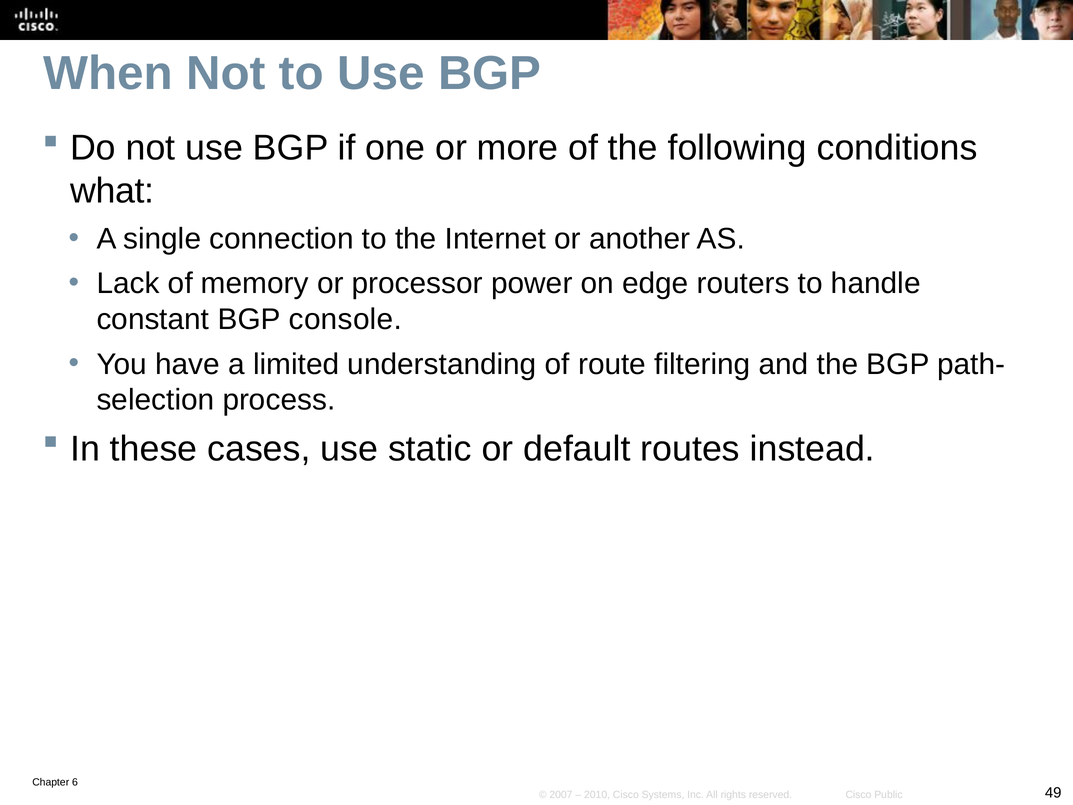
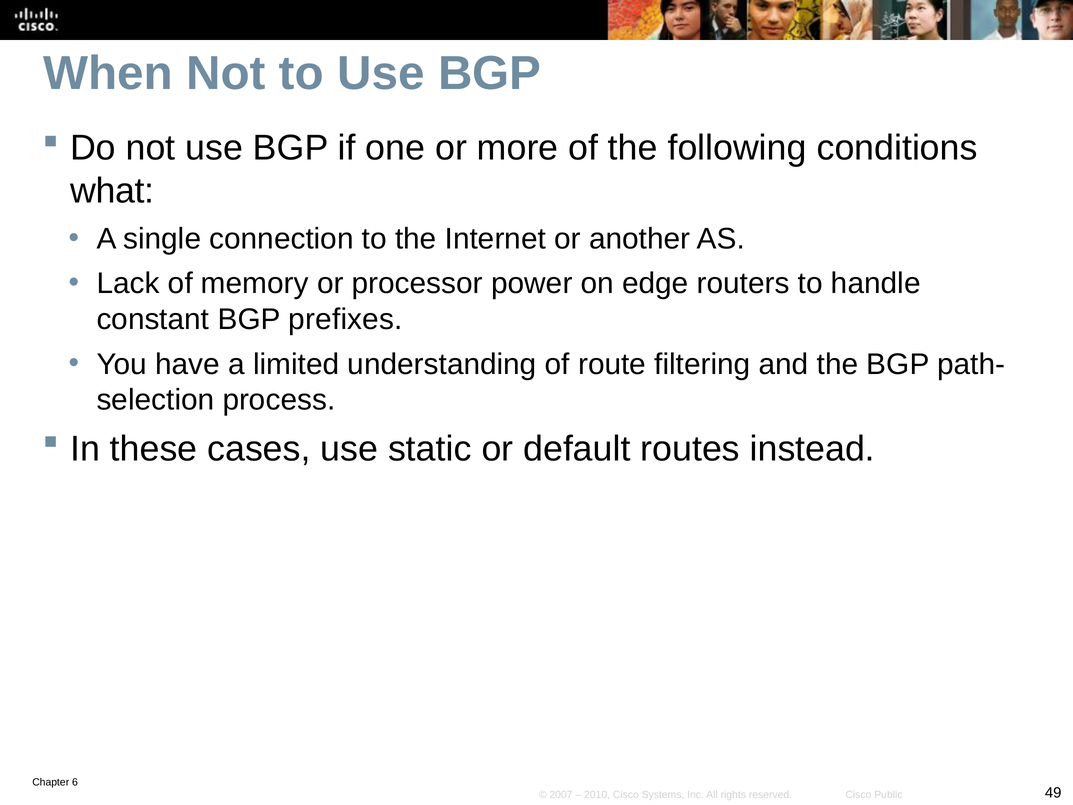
console: console -> prefixes (346, 319)
